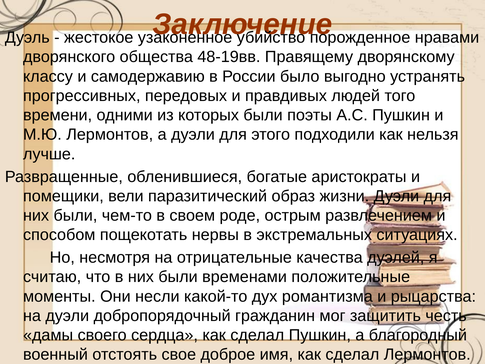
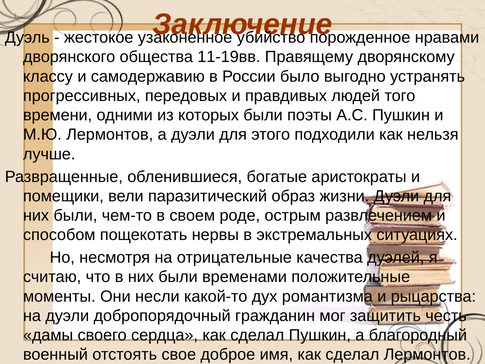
48-19вв: 48-19вв -> 11-19вв (229, 57)
